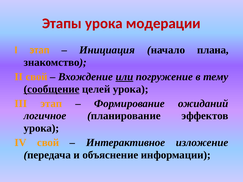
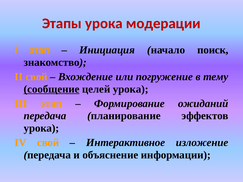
плана: плана -> поиск (213, 50)
или underline: present -> none (124, 77)
логичное: логичное -> передача (45, 116)
